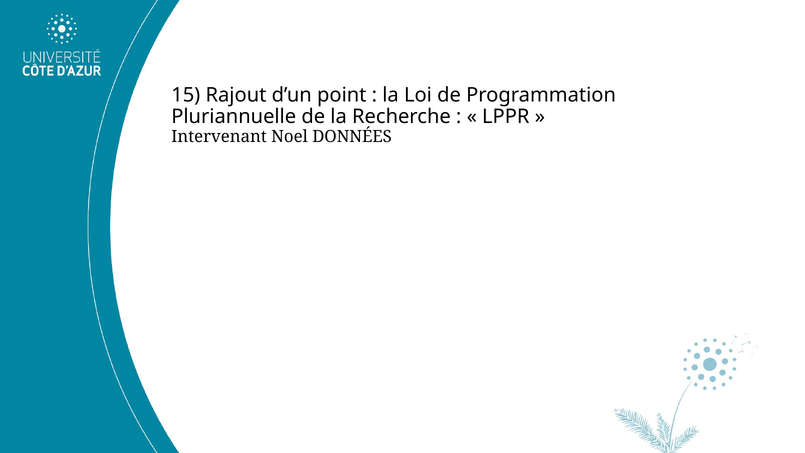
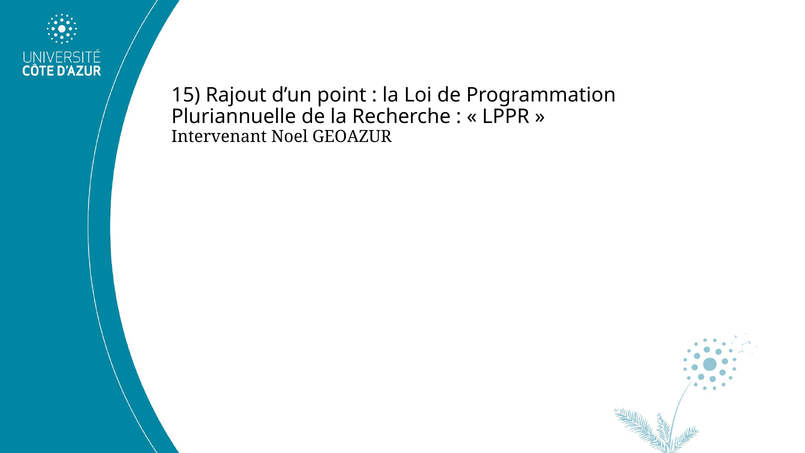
DONNÉES: DONNÉES -> GEOAZUR (352, 137)
